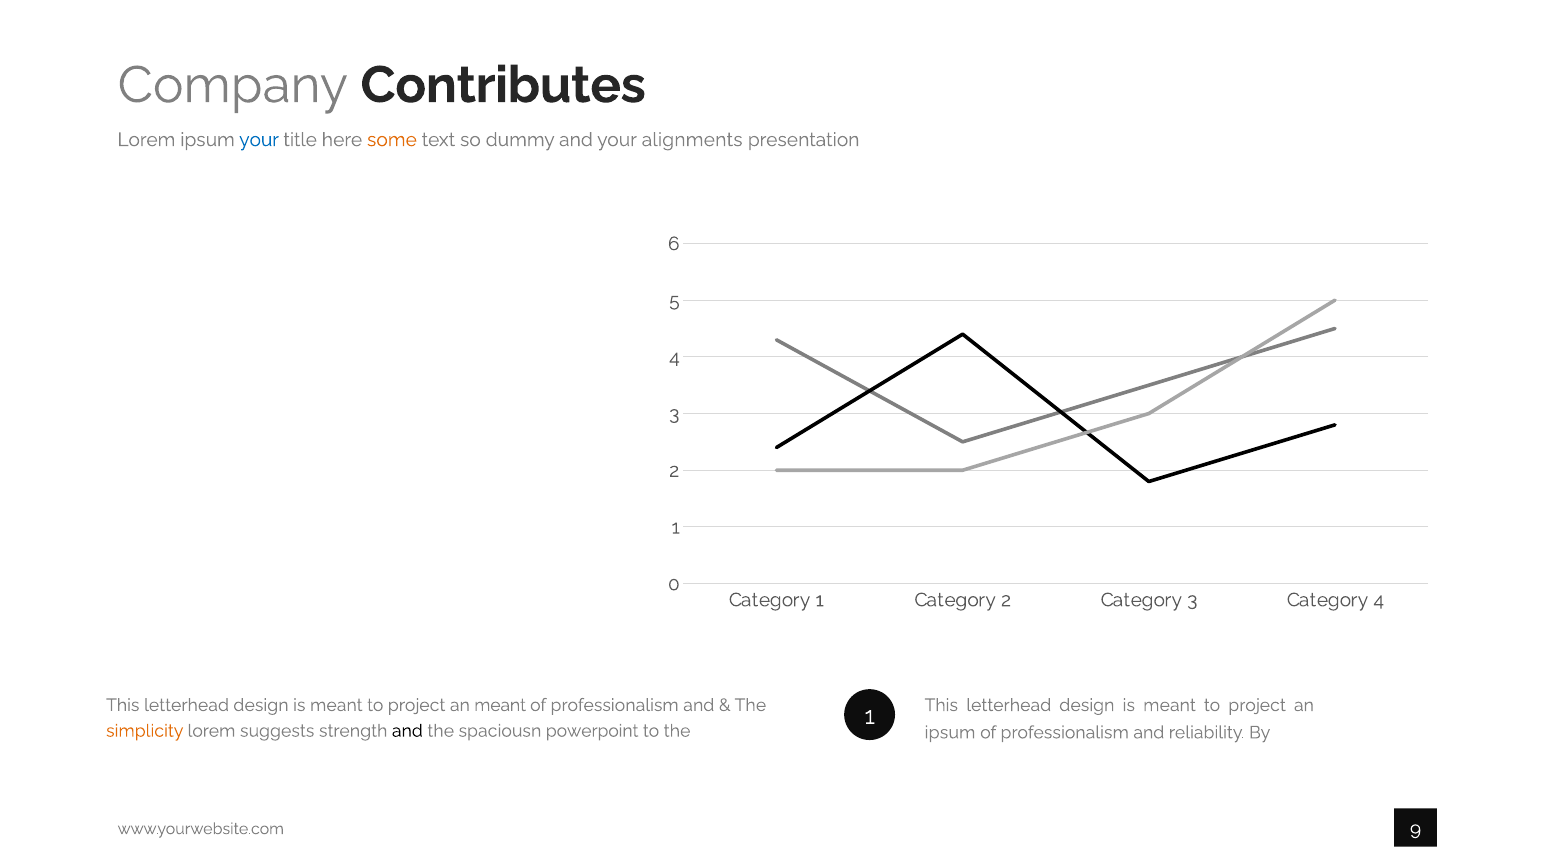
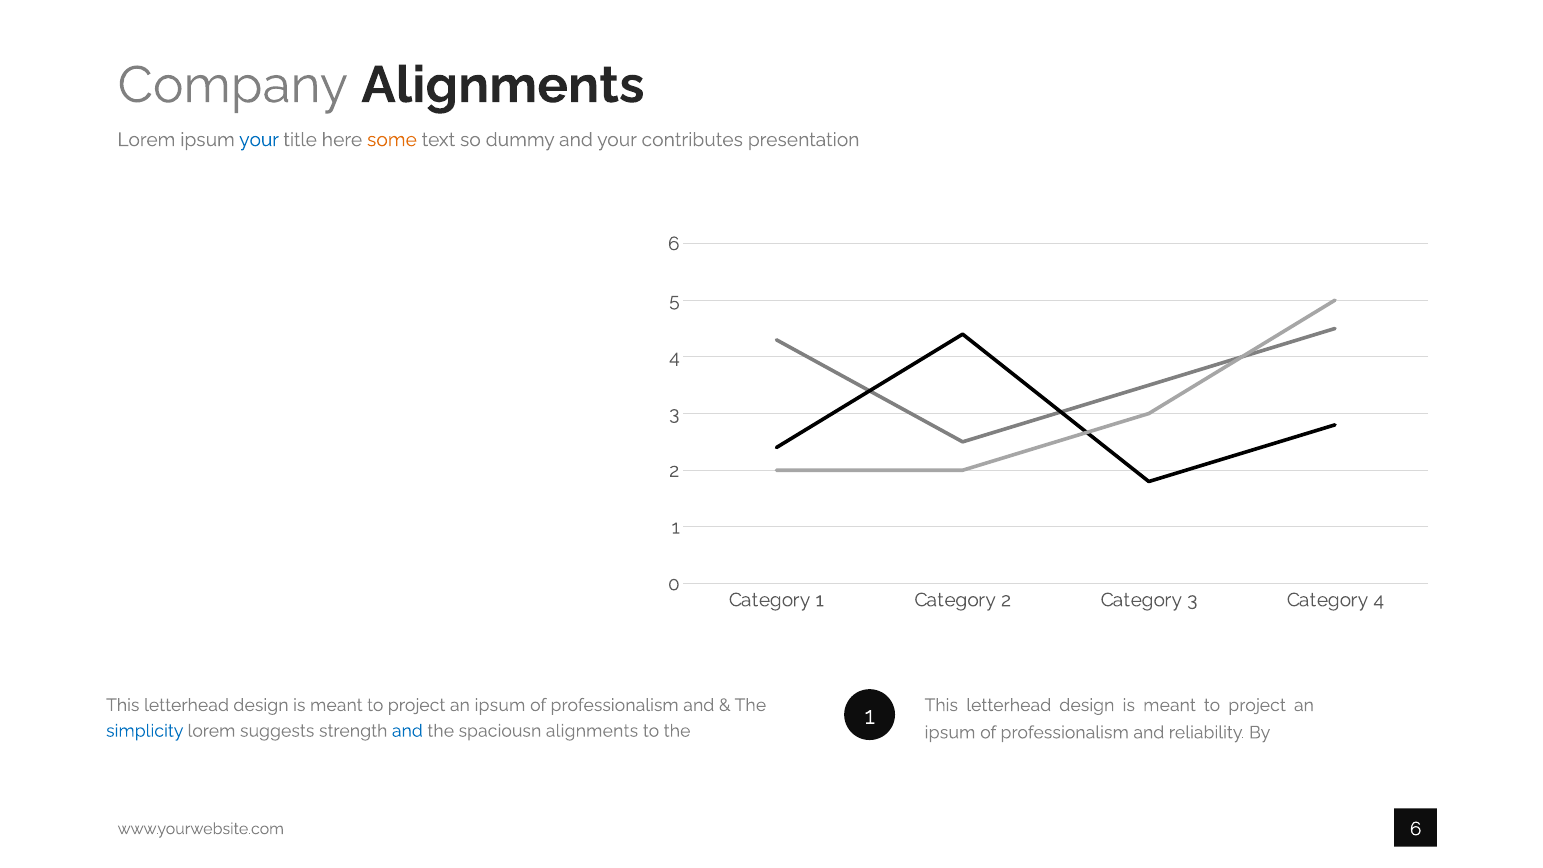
Company Contributes: Contributes -> Alignments (503, 85)
alignments: alignments -> contributes (692, 140)
meant: meant -> ipsum (500, 705)
simplicity colour: orange -> blue (145, 731)
and colour: black -> blue (407, 731)
spaciousn powerpoint: powerpoint -> alignments (592, 731)
www.yourwebsite.com 9: 9 -> 6 (1416, 829)
